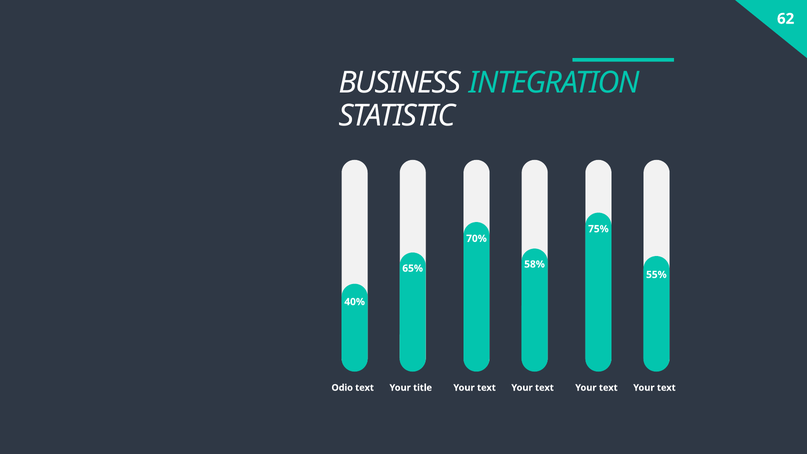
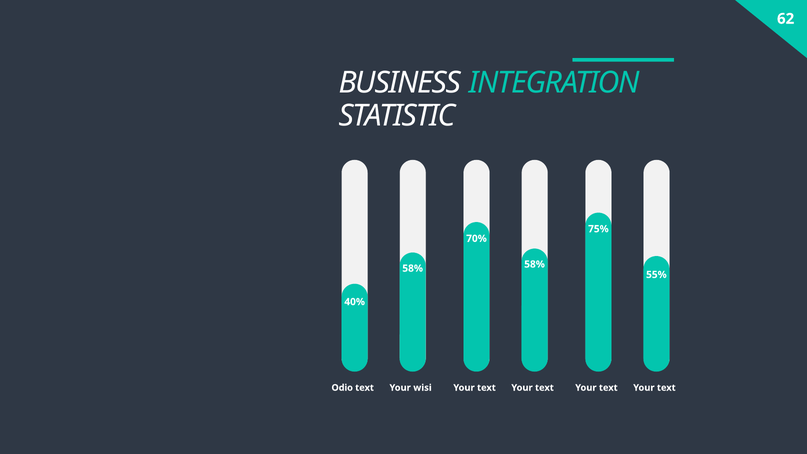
65%: 65% -> 58% (413, 268)
title: title -> wisi (423, 388)
